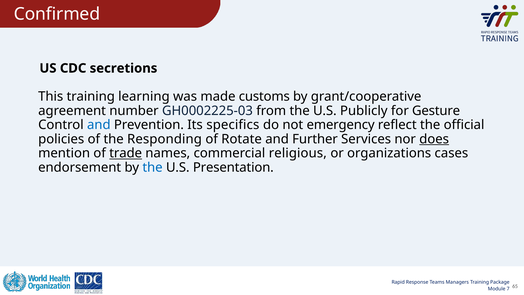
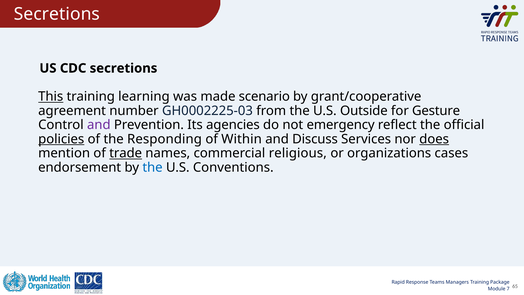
Confirmed: Confirmed -> Secretions (57, 14)
This underline: none -> present (51, 97)
customs: customs -> scenario (264, 97)
Publicly: Publicly -> Outside (364, 111)
and colour: blue -> purple (99, 125)
specifics: specifics -> agencies (233, 125)
policies underline: none -> present (61, 139)
Rotate: Rotate -> Within (242, 139)
Further: Further -> Discuss (315, 139)
Presentation: Presentation -> Conventions (233, 167)
